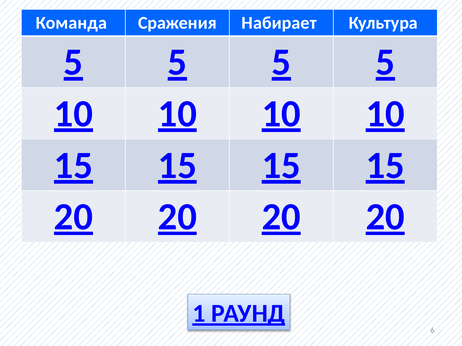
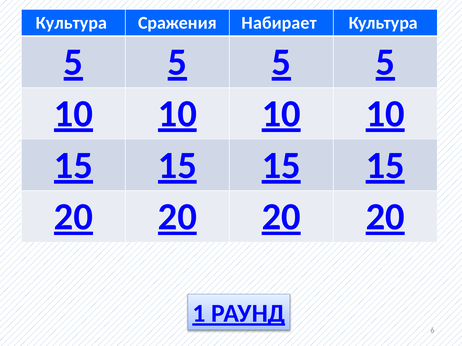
Команда: Команда -> Культура (71, 23)
